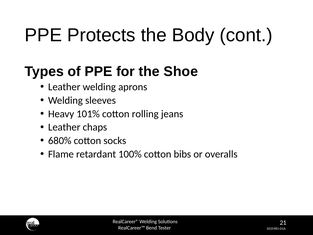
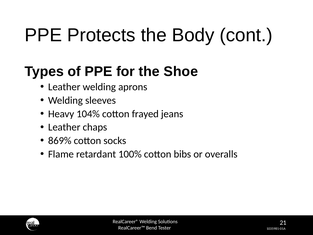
101%: 101% -> 104% (88, 114)
rolling: rolling -> frayed (145, 114)
680%: 680% -> 869% (60, 141)
